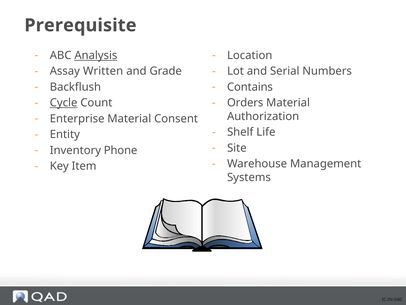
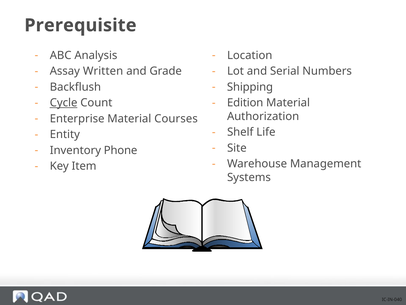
Analysis underline: present -> none (96, 55)
Contains: Contains -> Shipping (250, 87)
Orders: Orders -> Edition (245, 103)
Consent: Consent -> Courses (176, 118)
